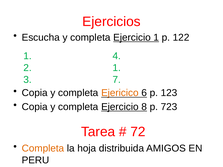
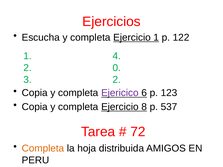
2 1: 1 -> 0 (117, 68)
3 7: 7 -> 2 (117, 80)
Ejericico colour: orange -> purple (120, 93)
723: 723 -> 537 (169, 107)
